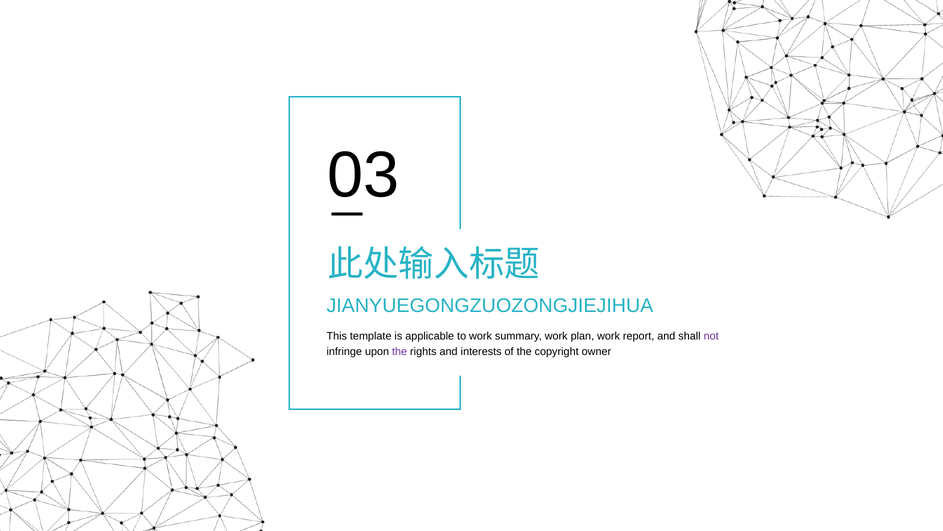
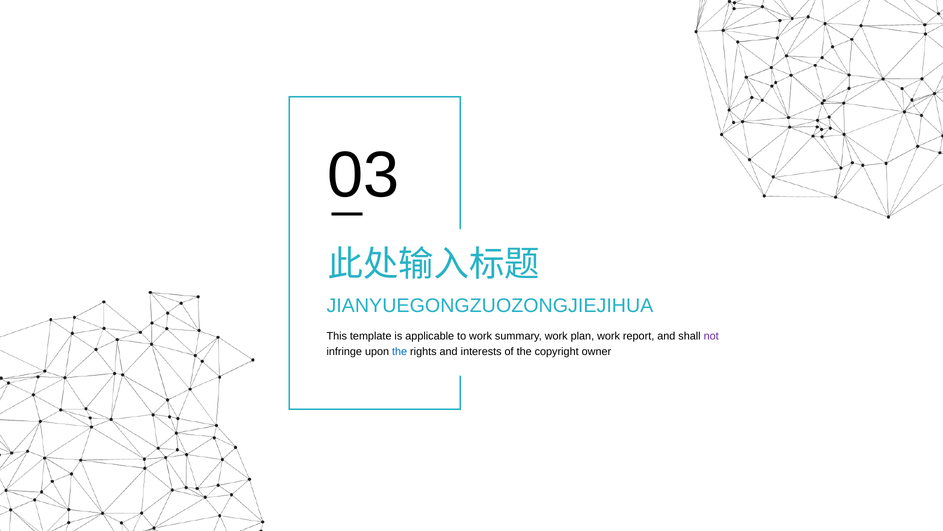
the colour: purple -> blue (400, 351)
